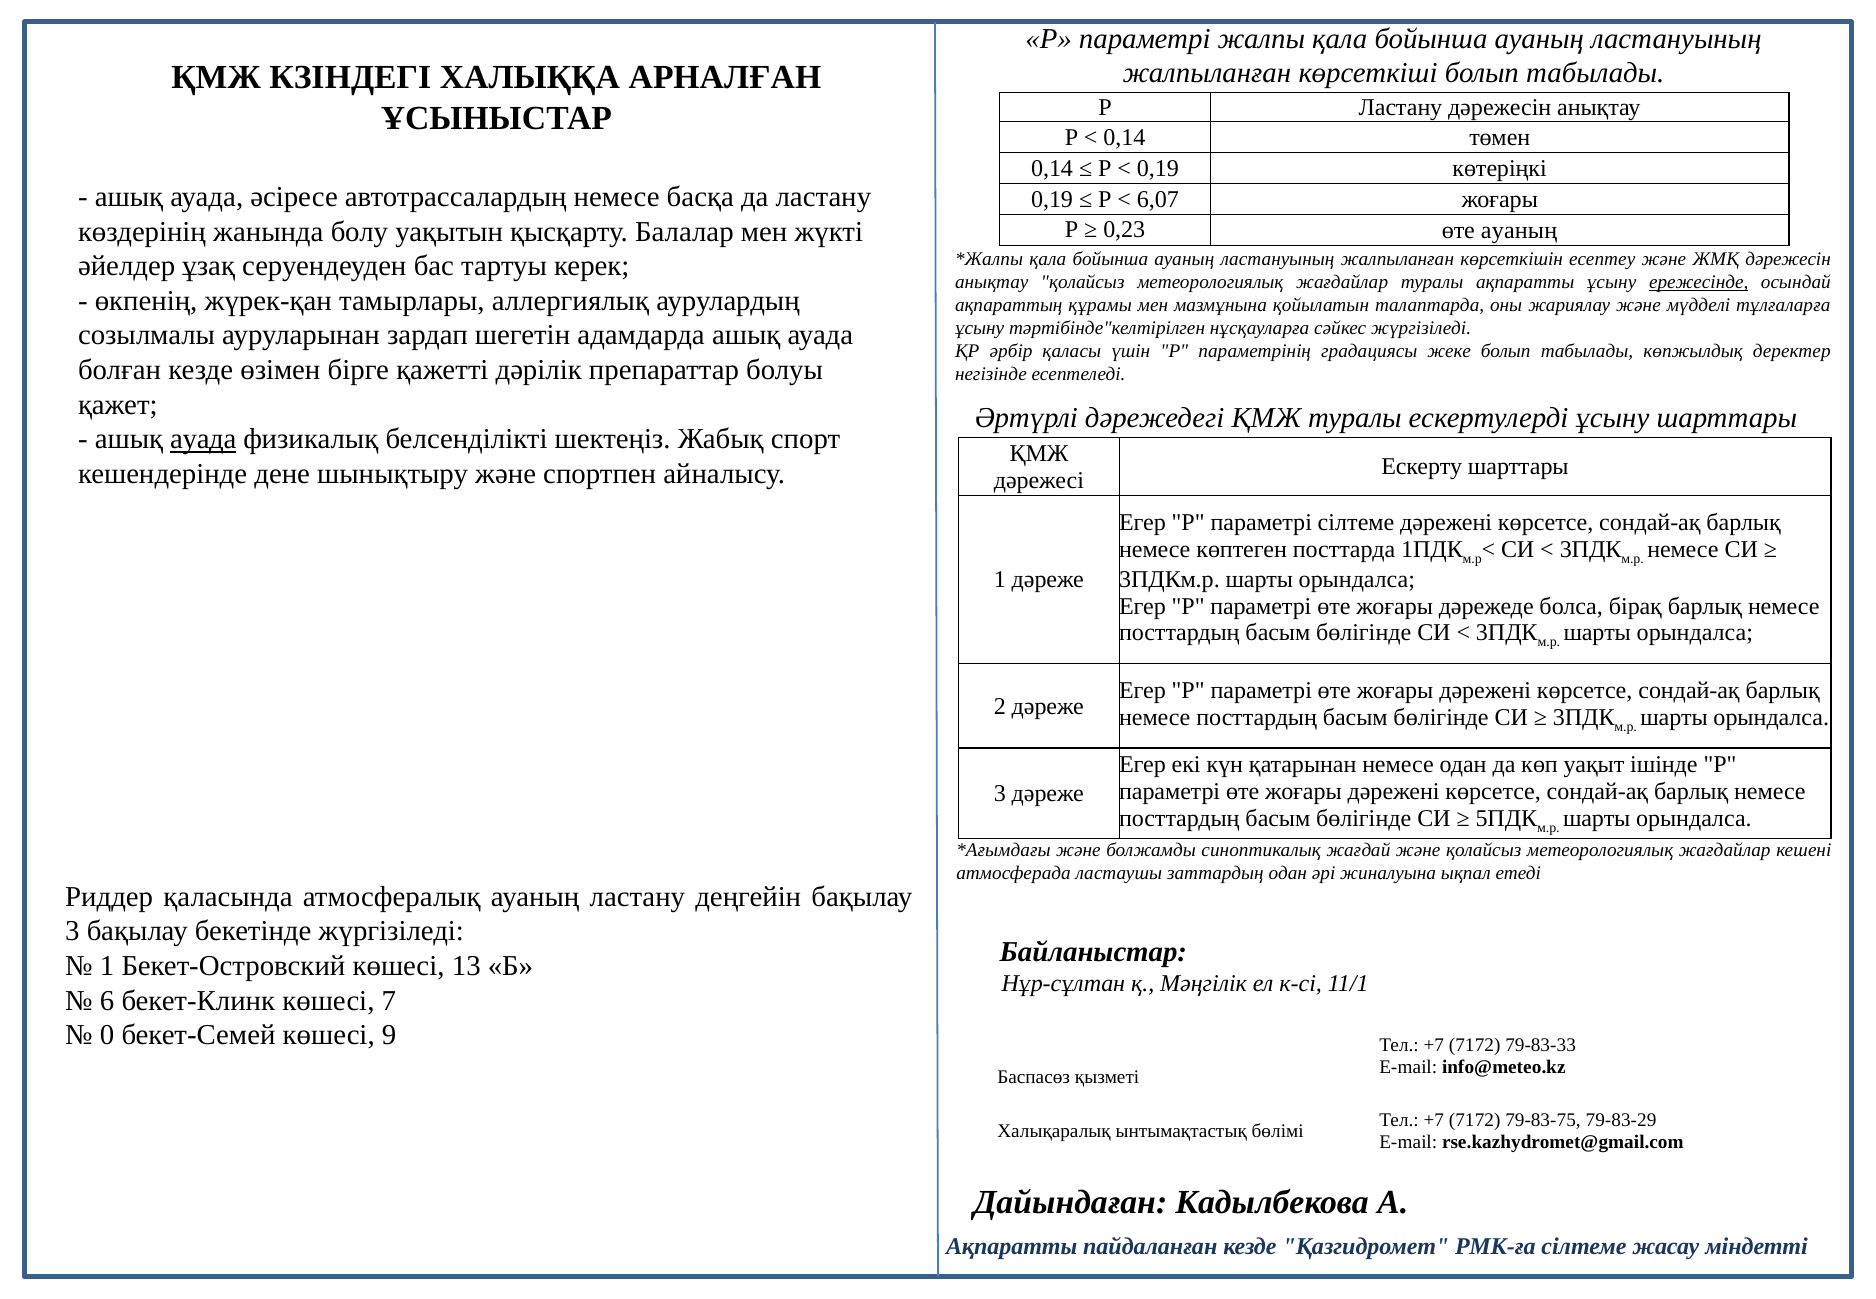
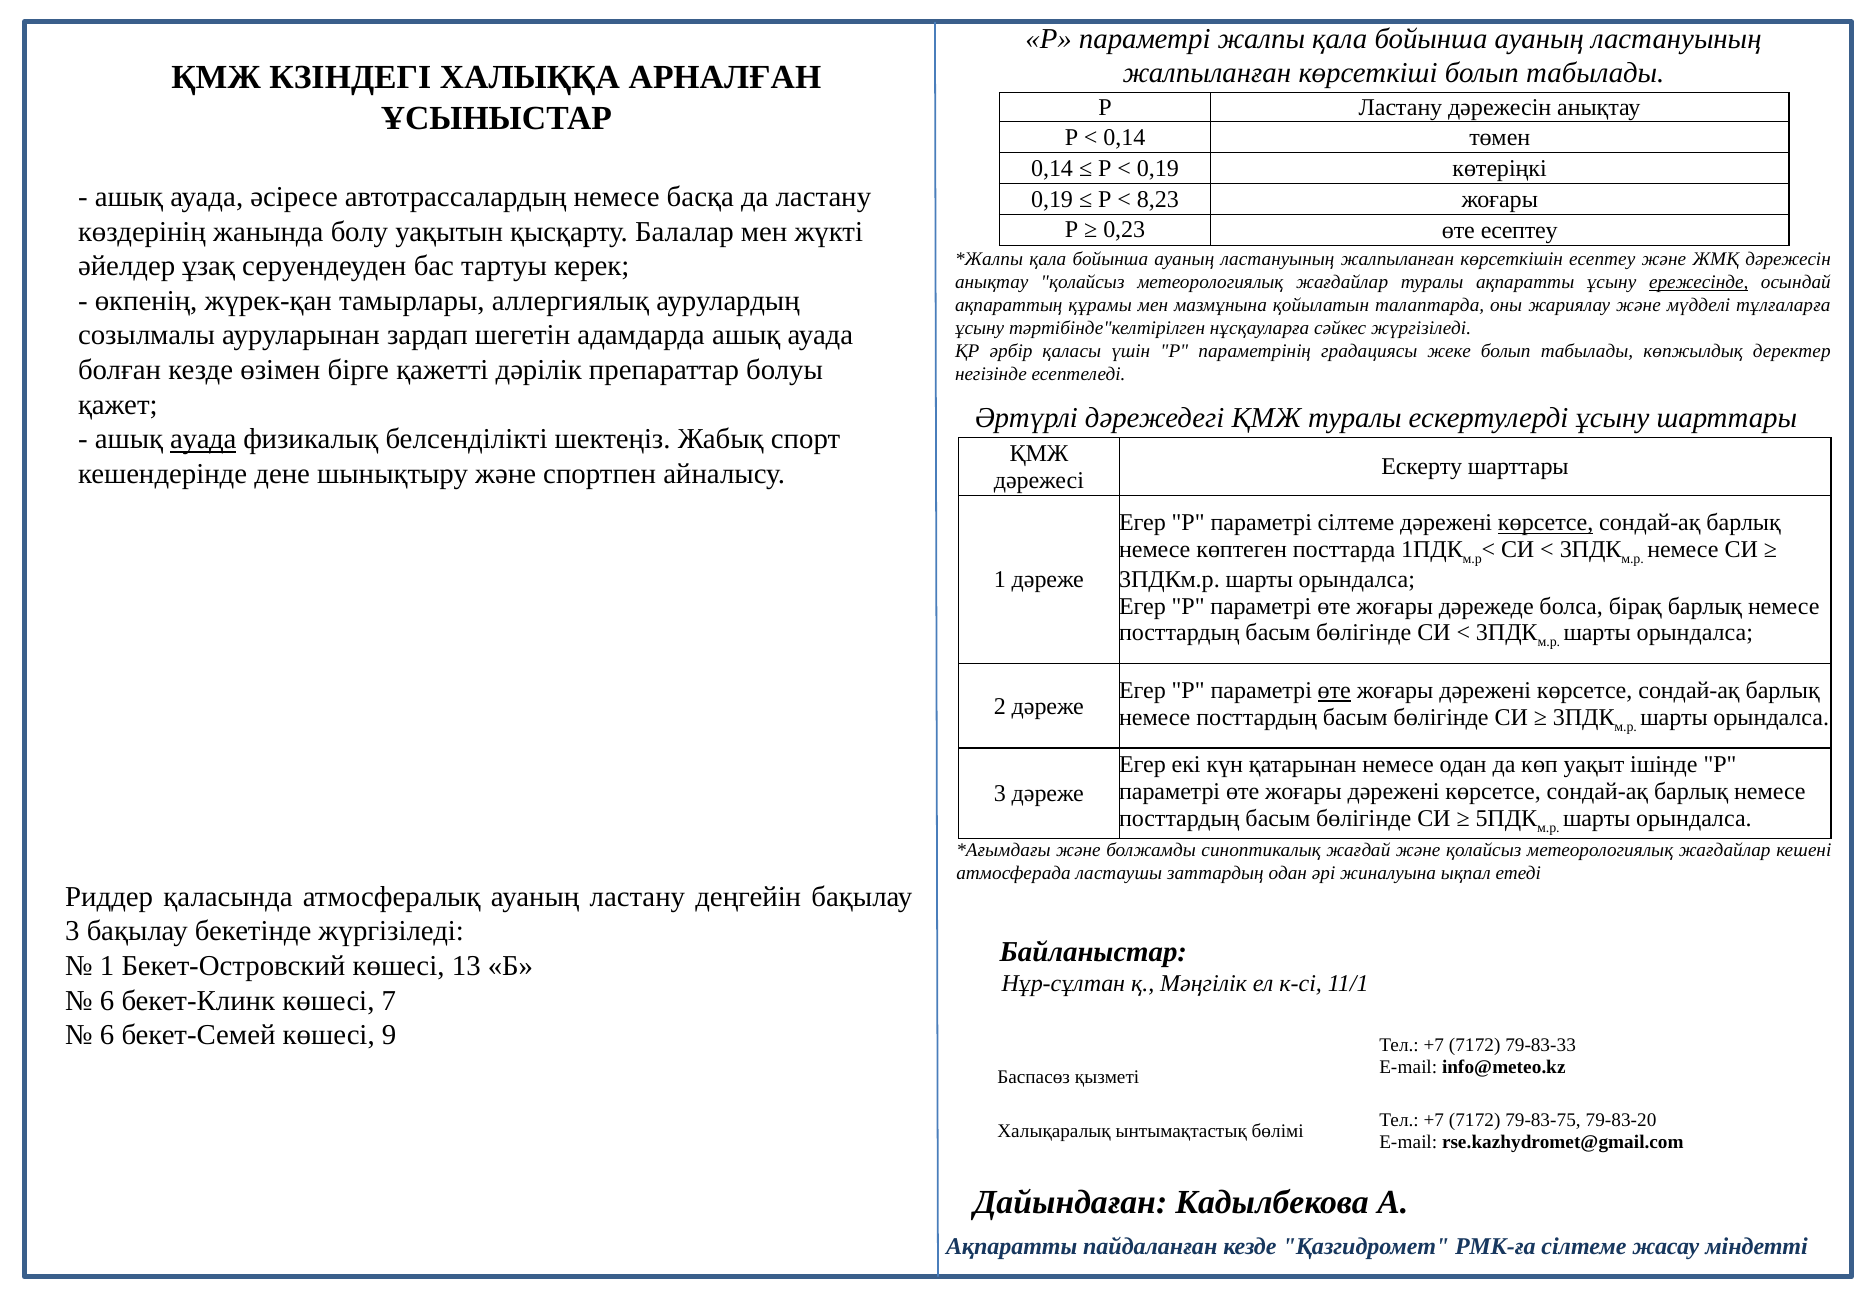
6,07: 6,07 -> 8,23 (1158, 199)
өте ауаның: ауаның -> есептеу (1519, 230)
көрсетсе underline: none -> present (1546, 523)
өте underline: none -> present (1334, 691)
0: 0 -> 6 (107, 1035)
79-83-29: 79-83-29 -> 79-83-20 (1621, 1120)
